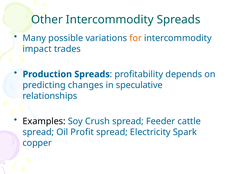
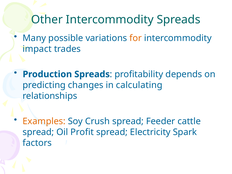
speculative: speculative -> calculating (139, 85)
Examples colour: black -> orange (44, 121)
copper: copper -> factors (37, 143)
